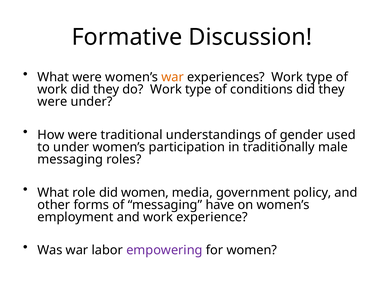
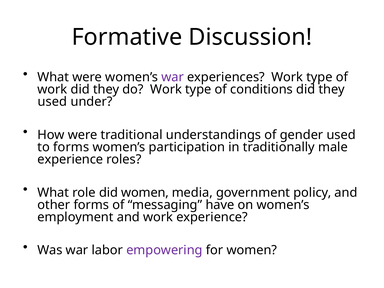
war colour: orange -> purple (173, 77)
were: were -> used (52, 102)
to under: under -> forms (71, 147)
messaging: messaging -> experience (70, 159)
